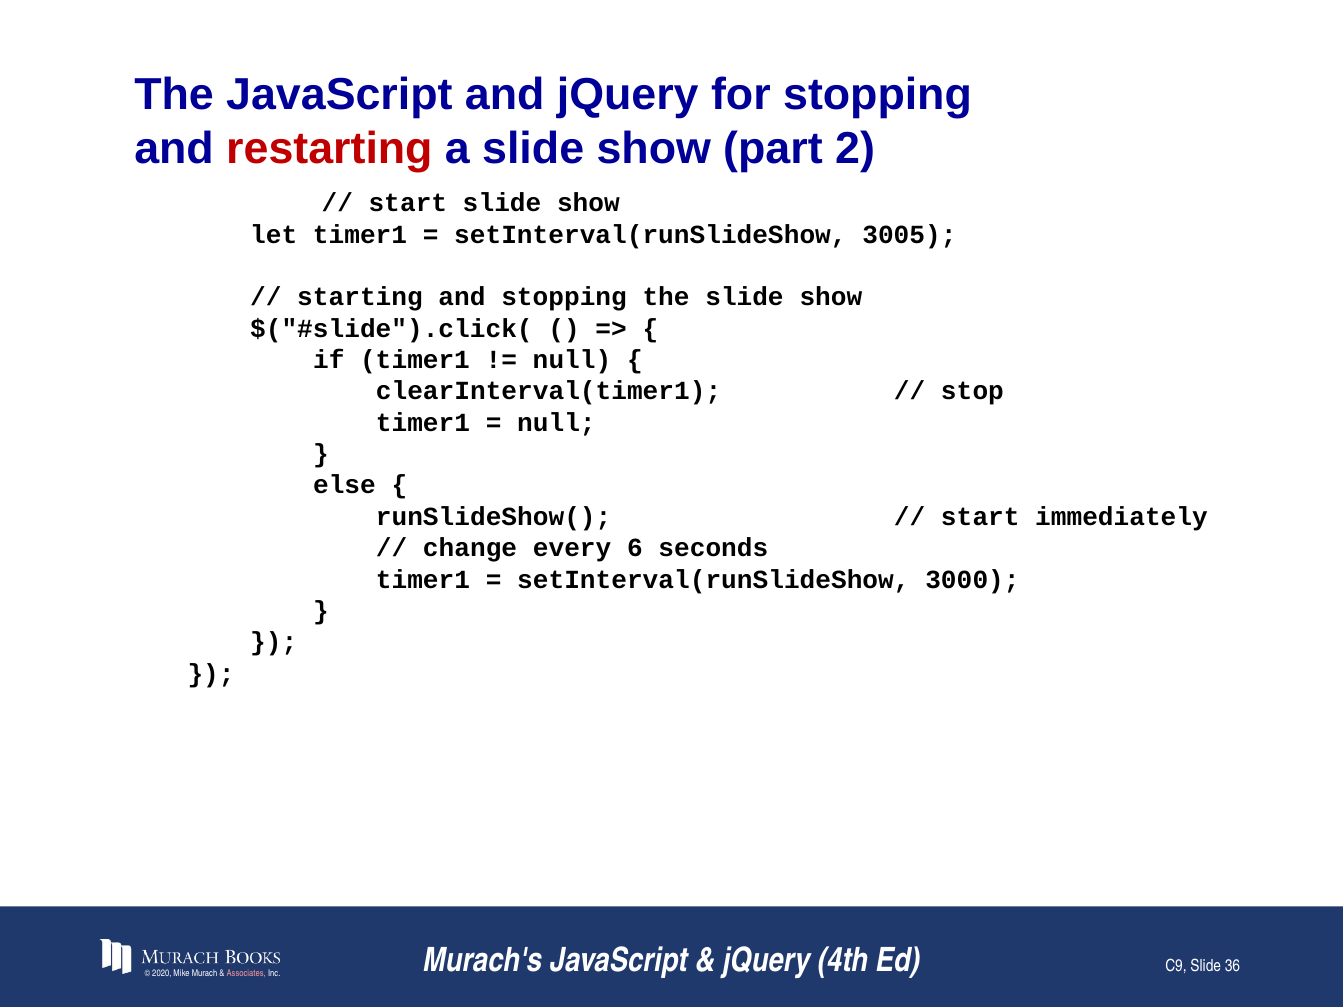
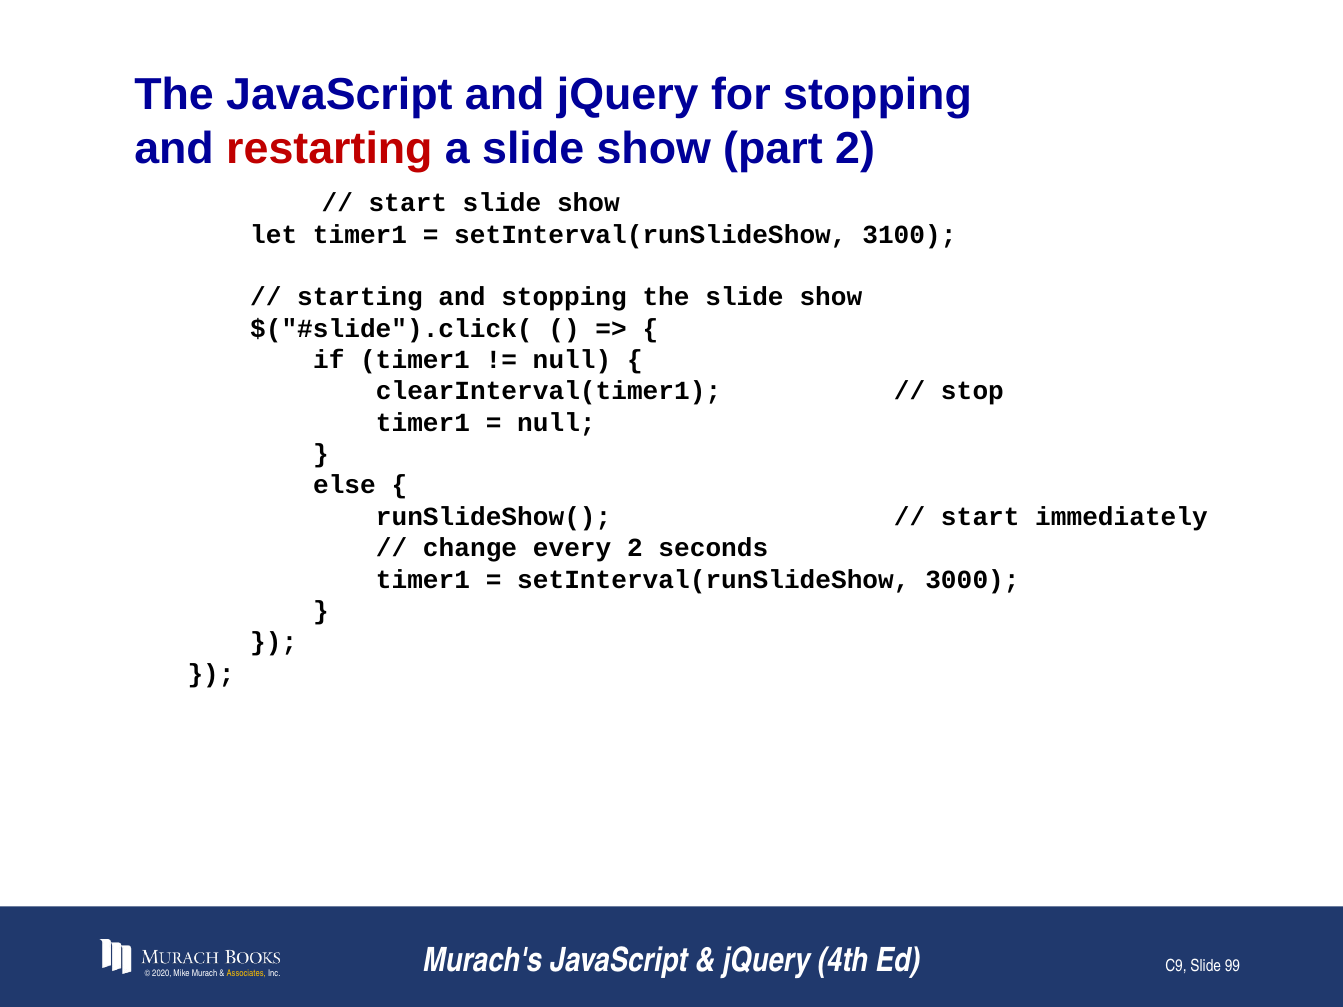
3005: 3005 -> 3100 (909, 235)
every 6: 6 -> 2 (635, 548)
Associates colour: pink -> yellow (246, 973)
36: 36 -> 99 (1232, 966)
